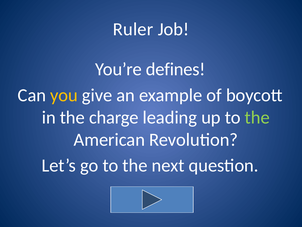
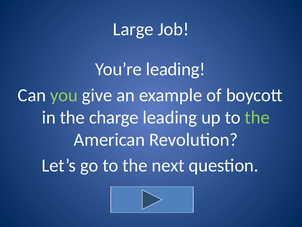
Ruler: Ruler -> Large (133, 29)
You’re defines: defines -> leading (176, 69)
you colour: yellow -> light green (64, 95)
